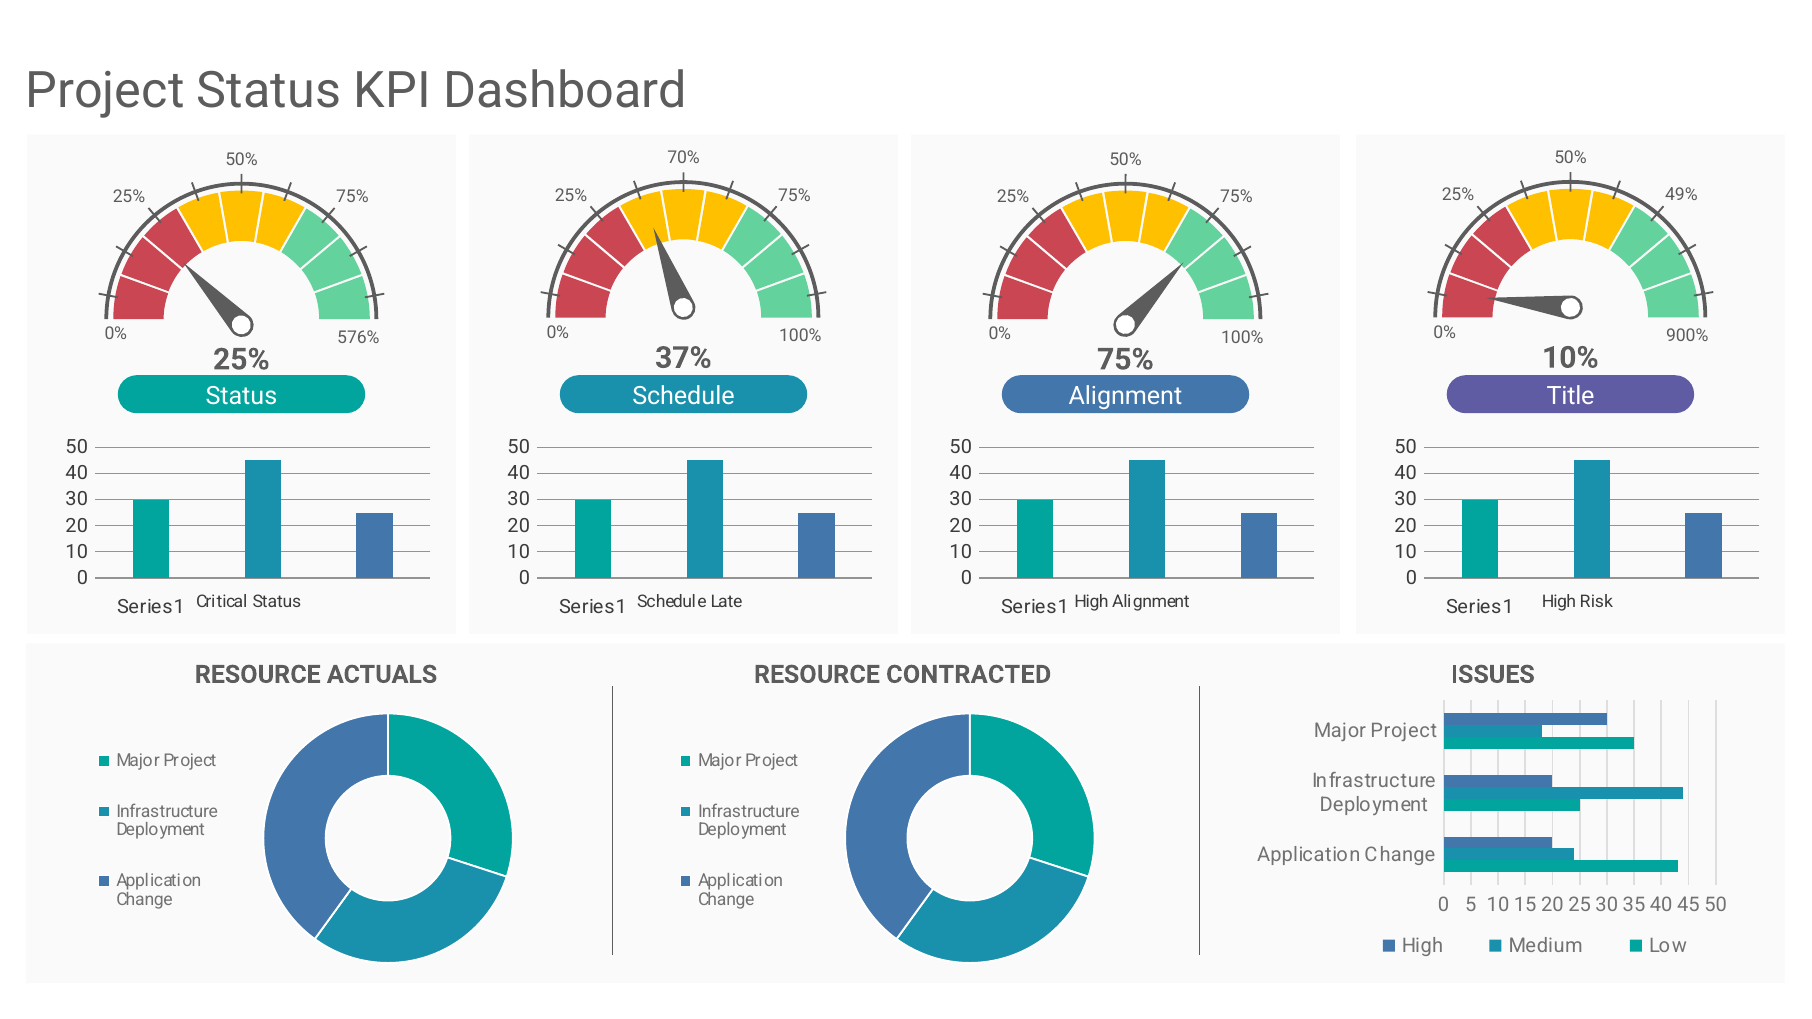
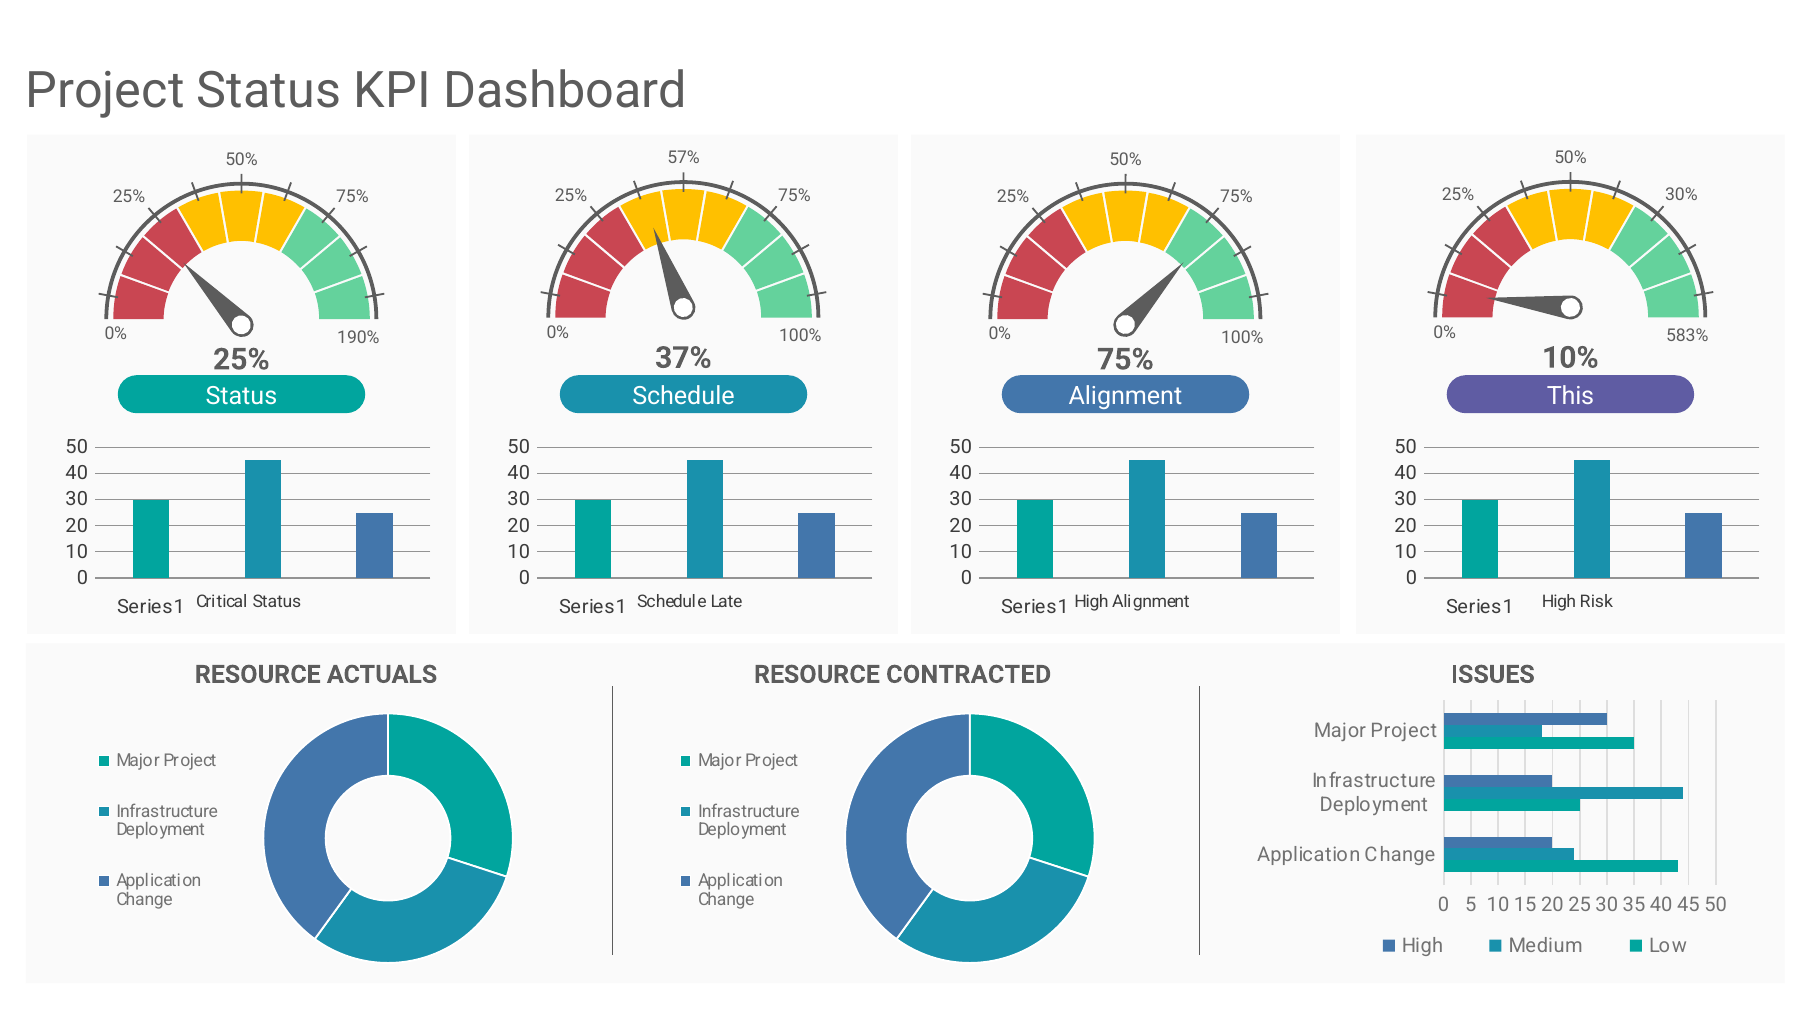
70%: 70% -> 57% (684, 158)
49%: 49% -> 30% (1681, 195)
900%: 900% -> 583% (1687, 336)
576%: 576% -> 190% (358, 338)
Title: Title -> This (1571, 396)
